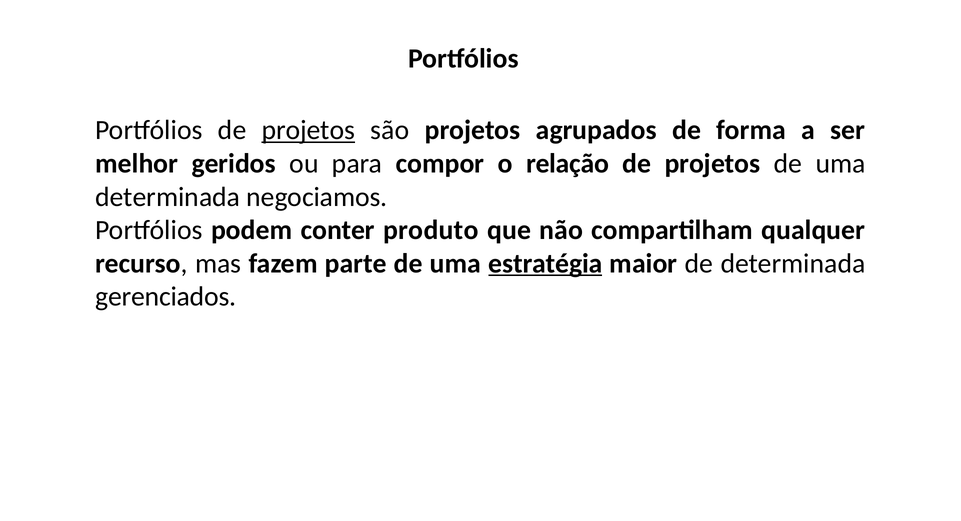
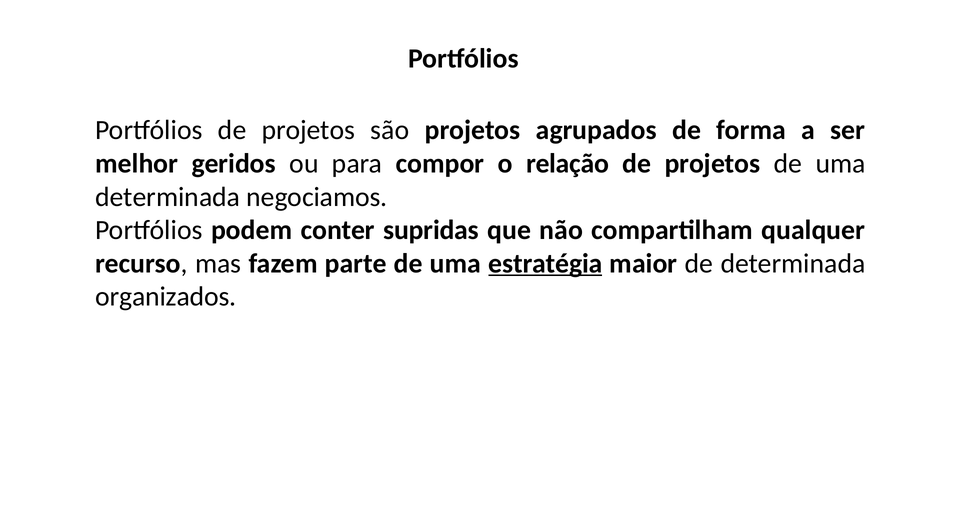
projetos underline: present -> none (308, 130)
produto: produto -> supridas (431, 230)
gerenciados: gerenciados -> organizados (166, 297)
